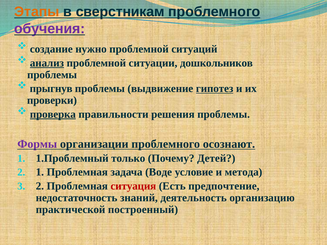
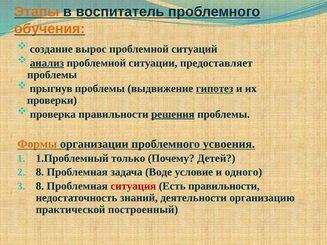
сверстникам: сверстникам -> воспитатель (120, 12)
обучения colour: purple -> orange (50, 29)
нужно: нужно -> вырос (91, 49)
дошкольников: дошкольников -> предоставляет (216, 63)
проверка underline: present -> none (53, 114)
решения underline: none -> present (173, 114)
Формы colour: purple -> orange (37, 144)
осознают: осознают -> усвоения (229, 144)
2 1: 1 -> 8 (40, 172)
метода: метода -> одного (243, 172)
3 2: 2 -> 8 (40, 186)
Есть предпочтение: предпочтение -> правильности (224, 186)
деятельность: деятельность -> деятельности (194, 198)
